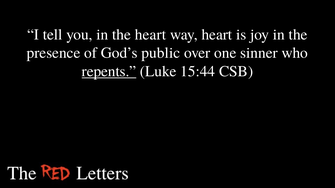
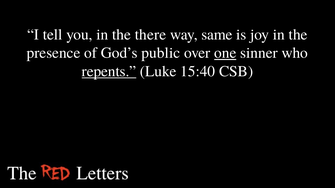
the heart: heart -> there (150, 35)
way heart: heart -> same (217, 35)
one underline: none -> present (225, 53)
15:44: 15:44 -> 15:40 (198, 71)
